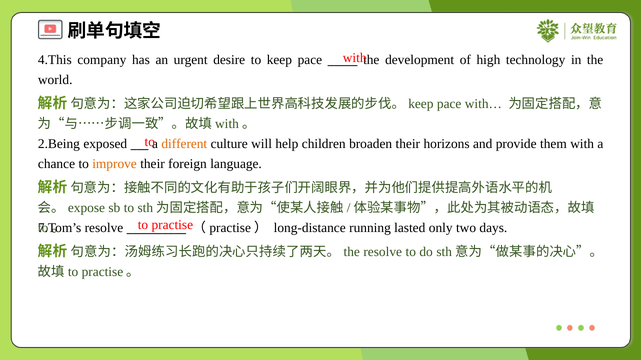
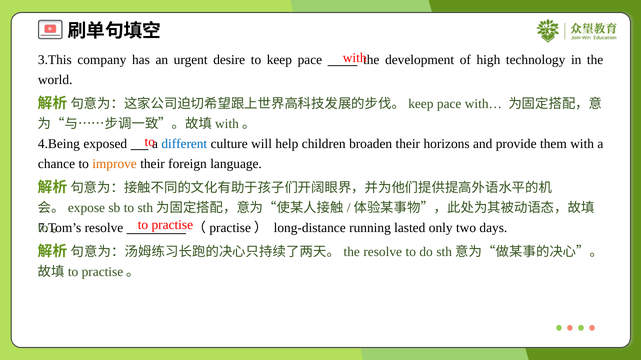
4.This: 4.This -> 3.This (55, 60)
2.Being: 2.Being -> 4.Being (59, 144)
different colour: orange -> blue (184, 144)
